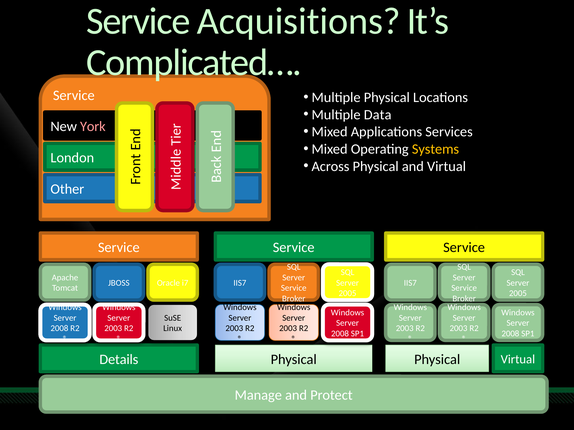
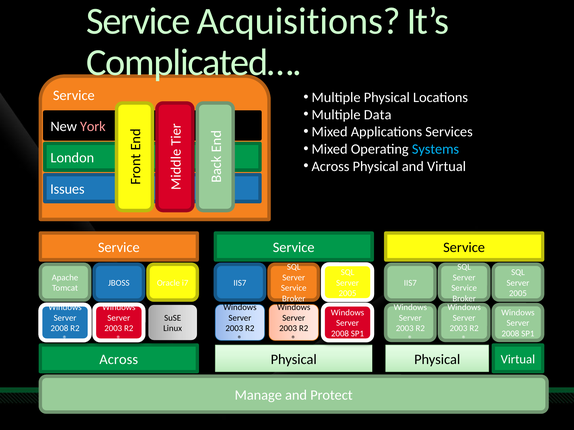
Systems colour: yellow -> light blue (436, 149)
Other: Other -> Issues (67, 189)
Details: Details -> Across (119, 360)
